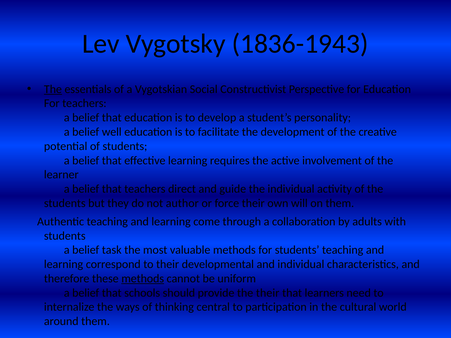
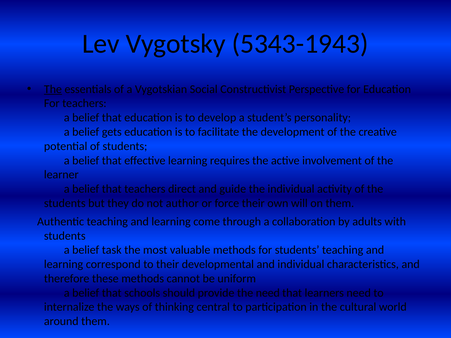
1836-1943: 1836-1943 -> 5343-1943 (300, 44)
well: well -> gets (112, 132)
methods underline: present -> none (143, 279)
the their: their -> need (268, 293)
